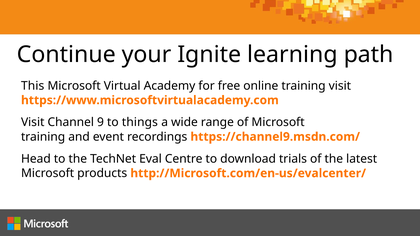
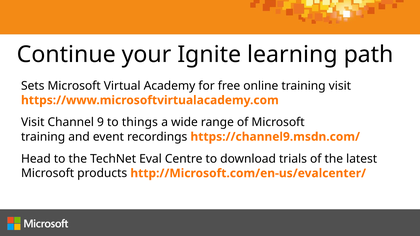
This: This -> Sets (33, 86)
